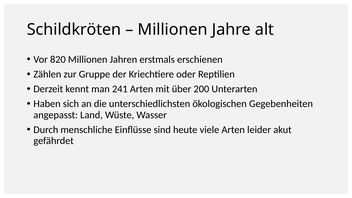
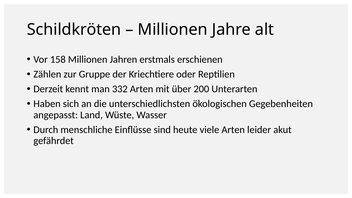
820: 820 -> 158 (58, 60)
241: 241 -> 332 (120, 89)
